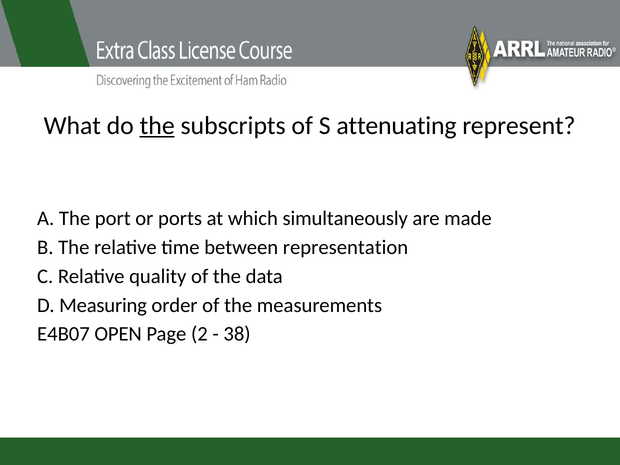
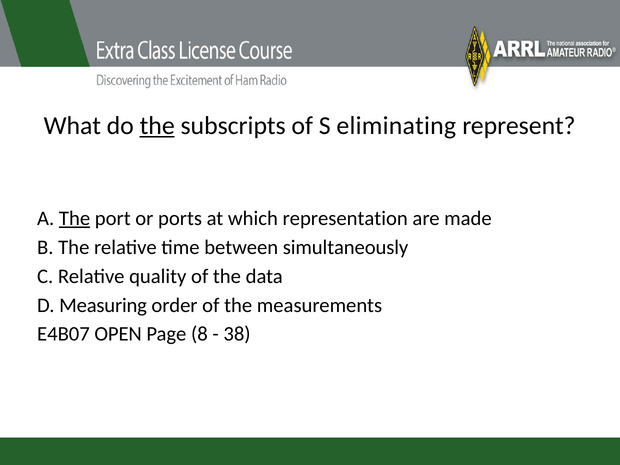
attenuating: attenuating -> eliminating (396, 126)
The underline: none -> present (75, 218)
simultaneously: simultaneously -> representation (345, 218)
representation: representation -> simultaneously (346, 247)
2: 2 -> 8 (199, 334)
